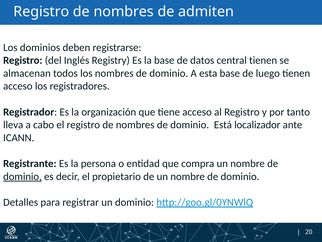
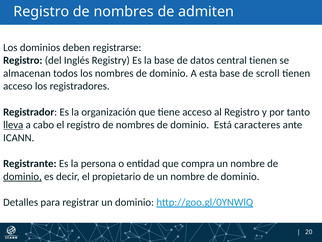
luego: luego -> scroll (268, 73)
lleva underline: none -> present (13, 125)
localizador: localizador -> caracteres (257, 125)
